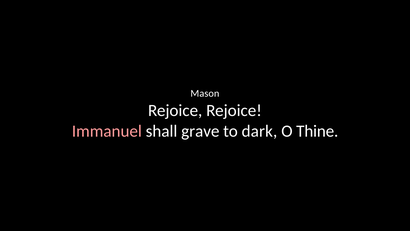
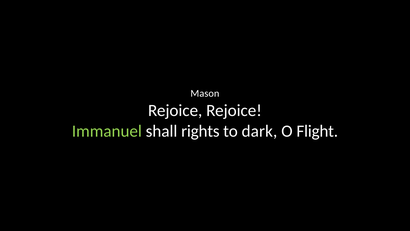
Immanuel colour: pink -> light green (107, 131)
grave: grave -> rights (200, 131)
Thine: Thine -> Flight (317, 131)
